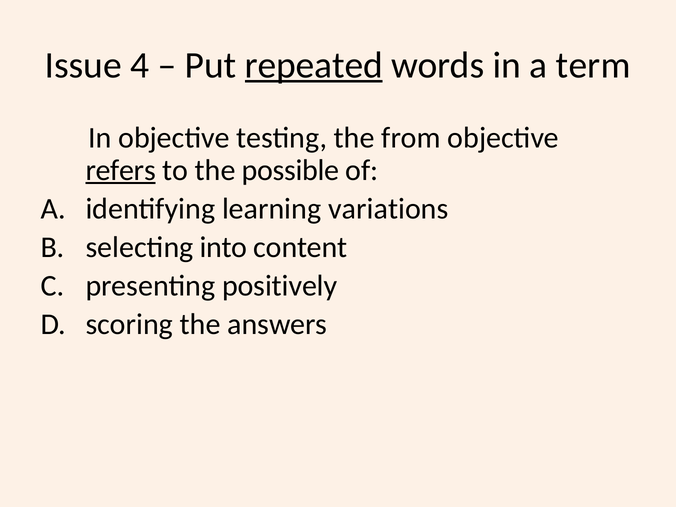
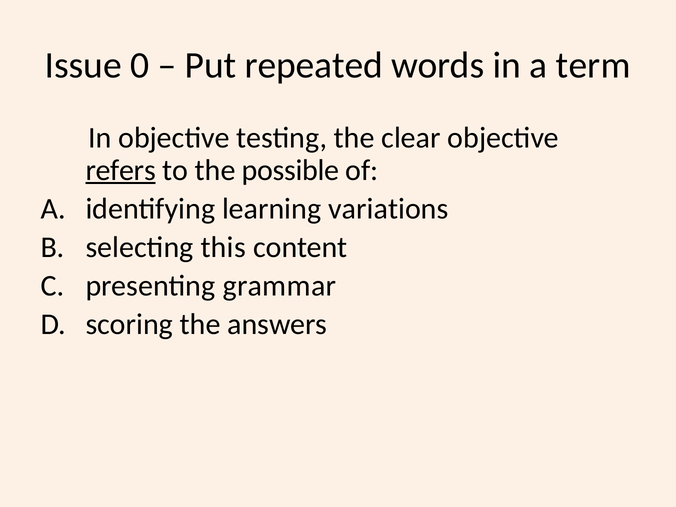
4: 4 -> 0 (140, 65)
repeated underline: present -> none (314, 65)
from: from -> clear (411, 138)
into: into -> this (223, 247)
positively: positively -> grammar (279, 286)
